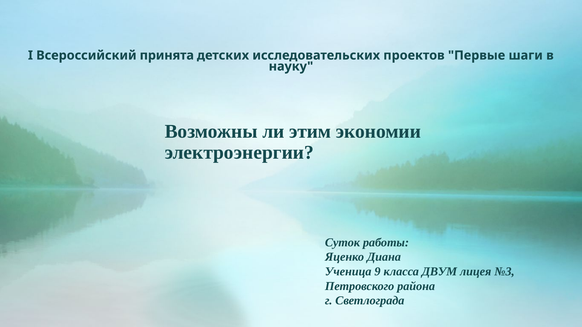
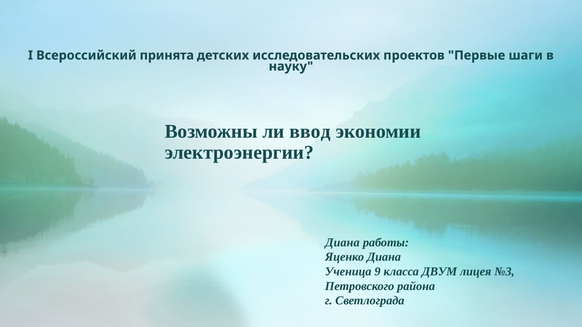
этим: этим -> ввод (310, 132)
Суток: Суток -> Диана (342, 243)
